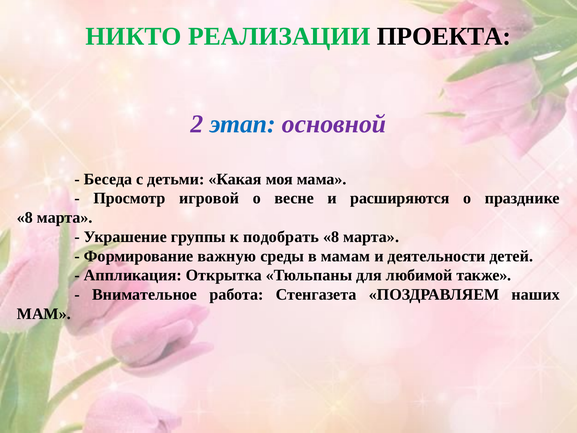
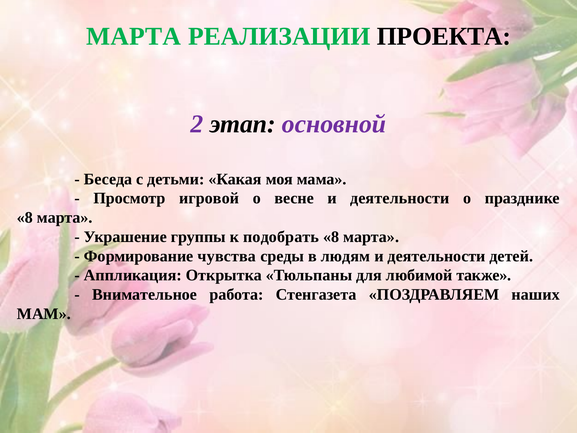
НИКТО: НИКТО -> МАРТА (133, 36)
этап colour: blue -> black (243, 124)
весне и расширяются: расширяются -> деятельности (400, 198)
важную: важную -> чувства (227, 256)
мамам: мамам -> людям (345, 256)
